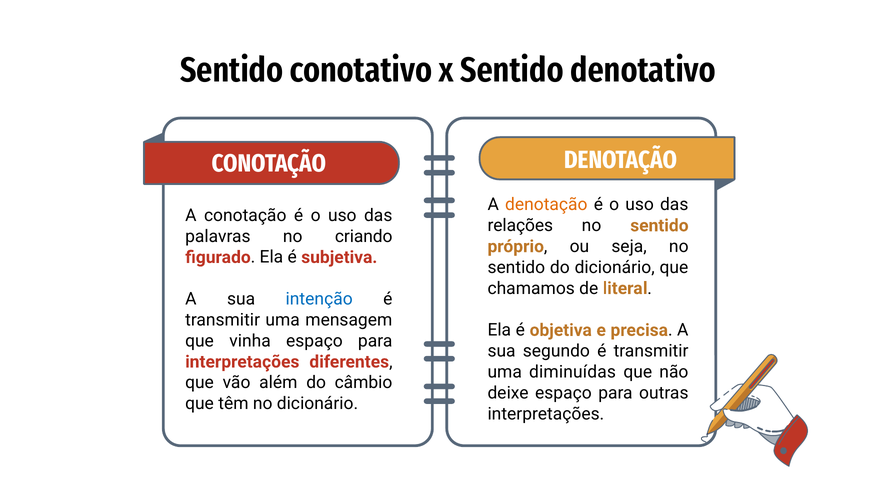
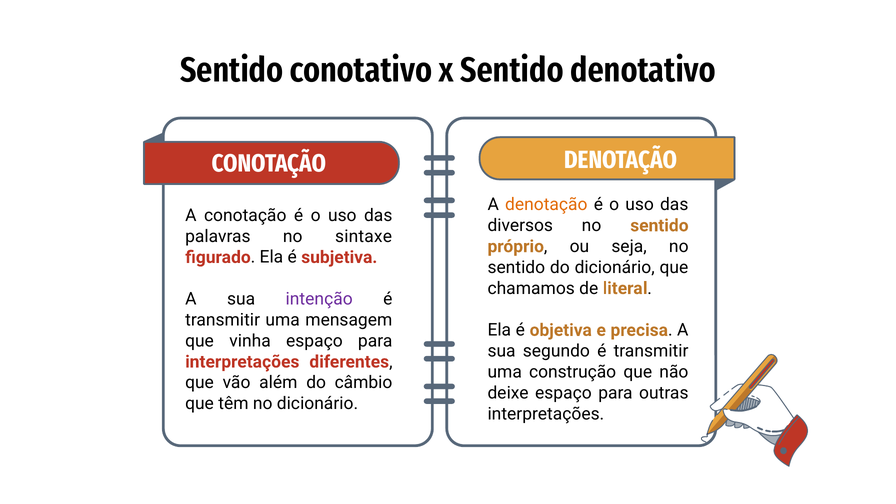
relações: relações -> diversos (520, 226)
criando: criando -> sintaxe (364, 236)
intenção colour: blue -> purple (319, 299)
diminuídas: diminuídas -> construção (573, 372)
